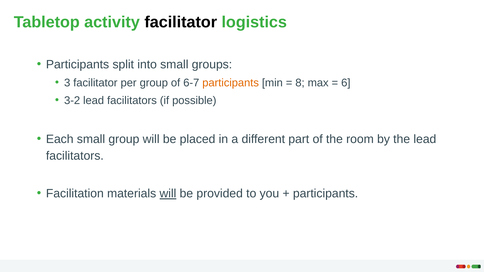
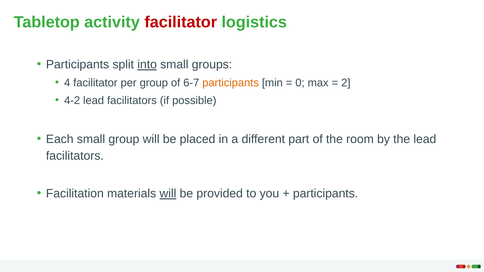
facilitator colour: black -> red (181, 22)
into underline: none -> present (147, 65)
3: 3 -> 4 (67, 83)
8: 8 -> 0 (300, 83)
6: 6 -> 2 (346, 83)
3-2: 3-2 -> 4-2 (72, 101)
